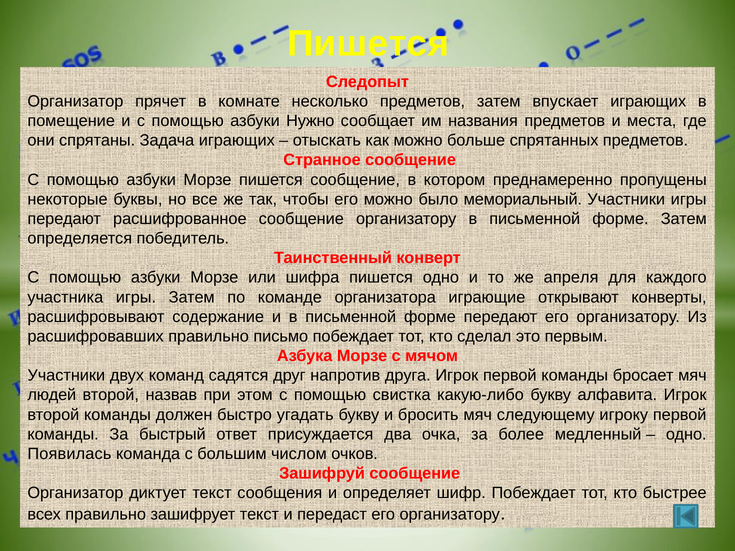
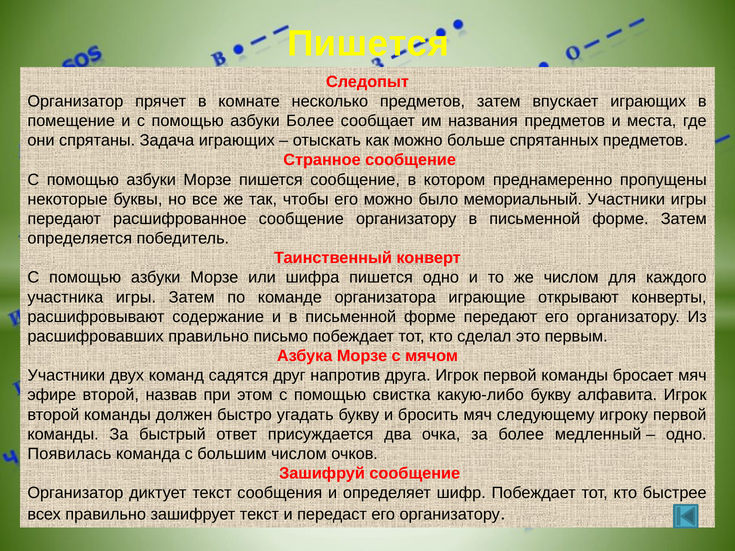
азбуки Нужно: Нужно -> Более (310, 121)
же апреля: апреля -> числом (571, 278)
людей: людей -> эфире (52, 395)
